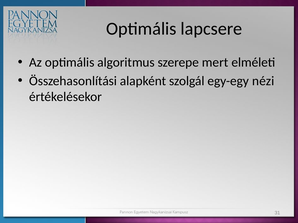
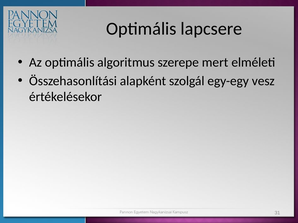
nézi: nézi -> vesz (263, 81)
